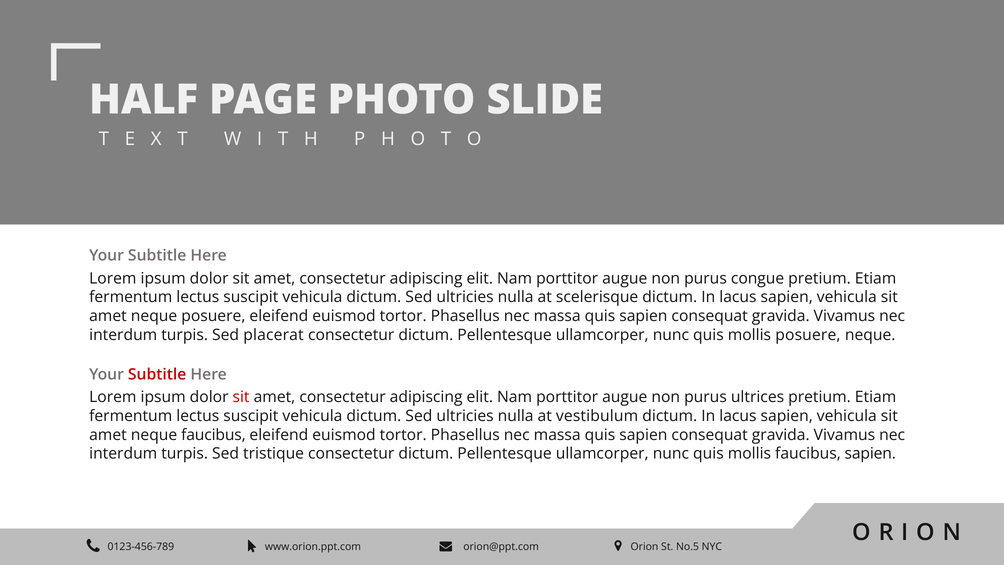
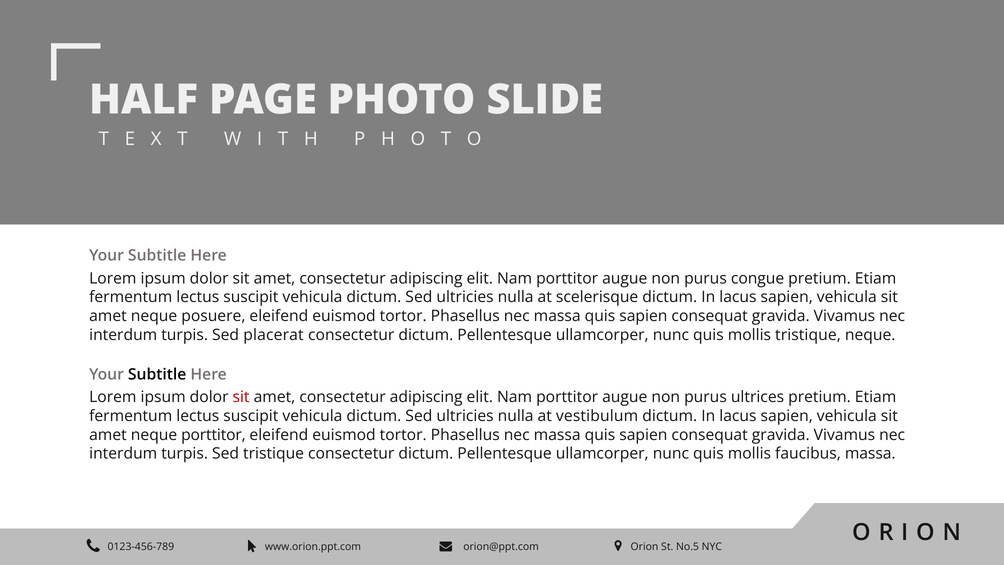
mollis posuere: posuere -> tristique (808, 335)
Subtitle colour: red -> black (157, 374)
neque faucibus: faucibus -> porttitor (213, 435)
faucibus sapien: sapien -> massa (870, 454)
